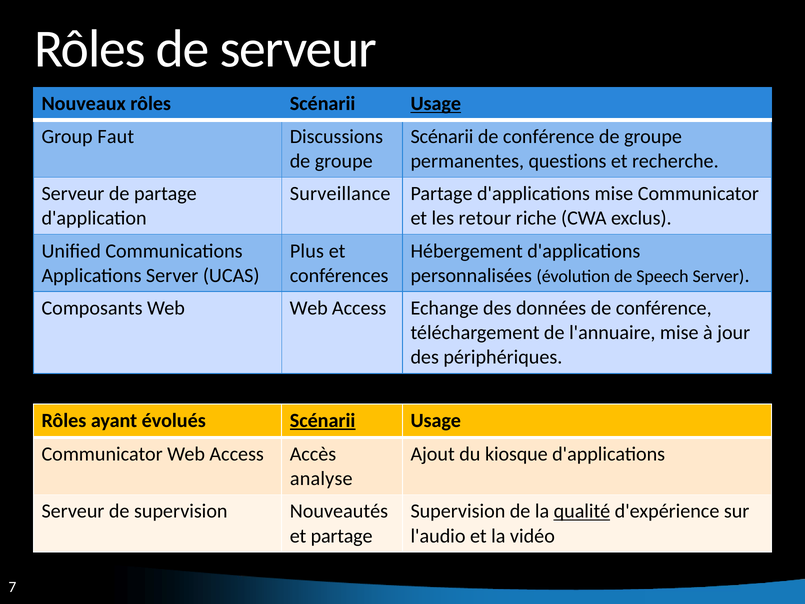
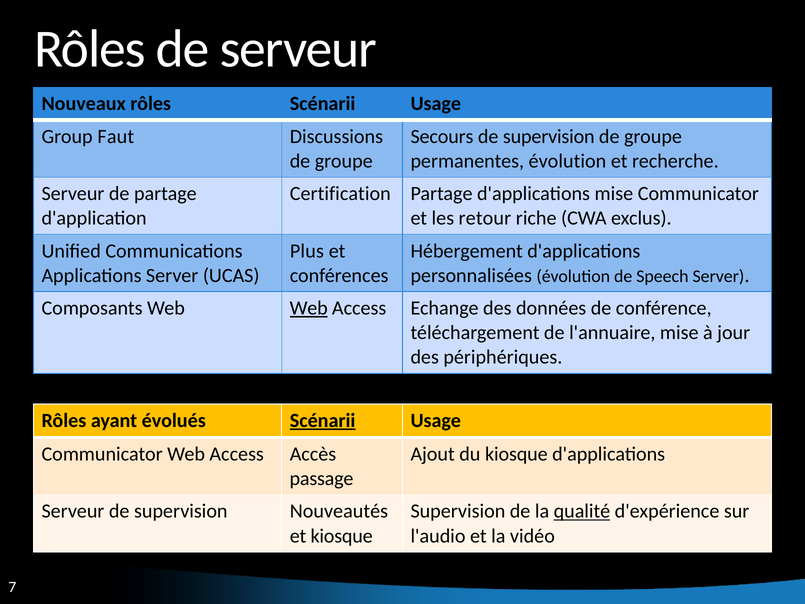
Usage underline: present -> none (436, 104)
Scénarii: Scénarii -> Secours (442, 136)
conférence: conférence -> supervision (549, 136)
permanentes questions: questions -> évolution (567, 161)
Surveillance: Surveillance -> Certification (340, 194)
Web underline: none -> present (309, 308)
analyse: analyse -> passage (321, 478)
et partage: partage -> kiosque (342, 536)
